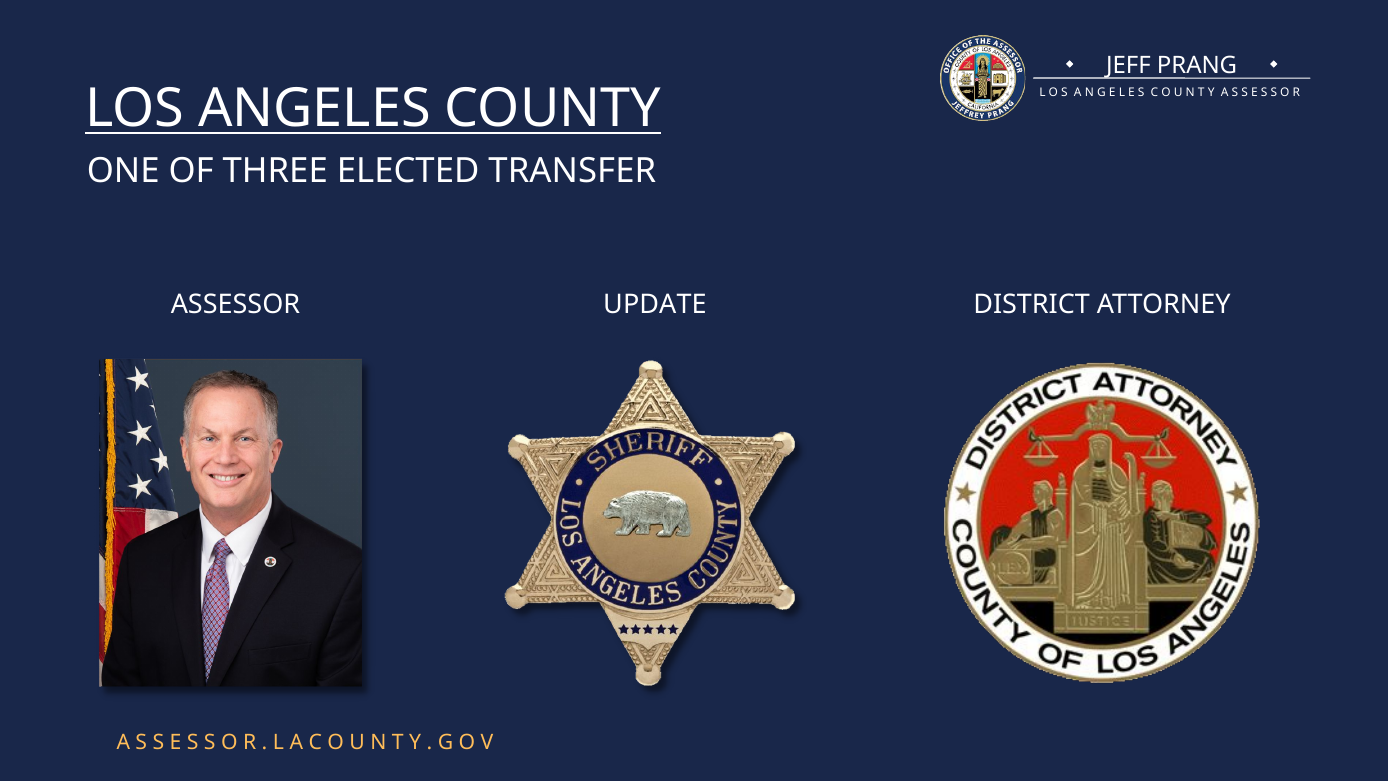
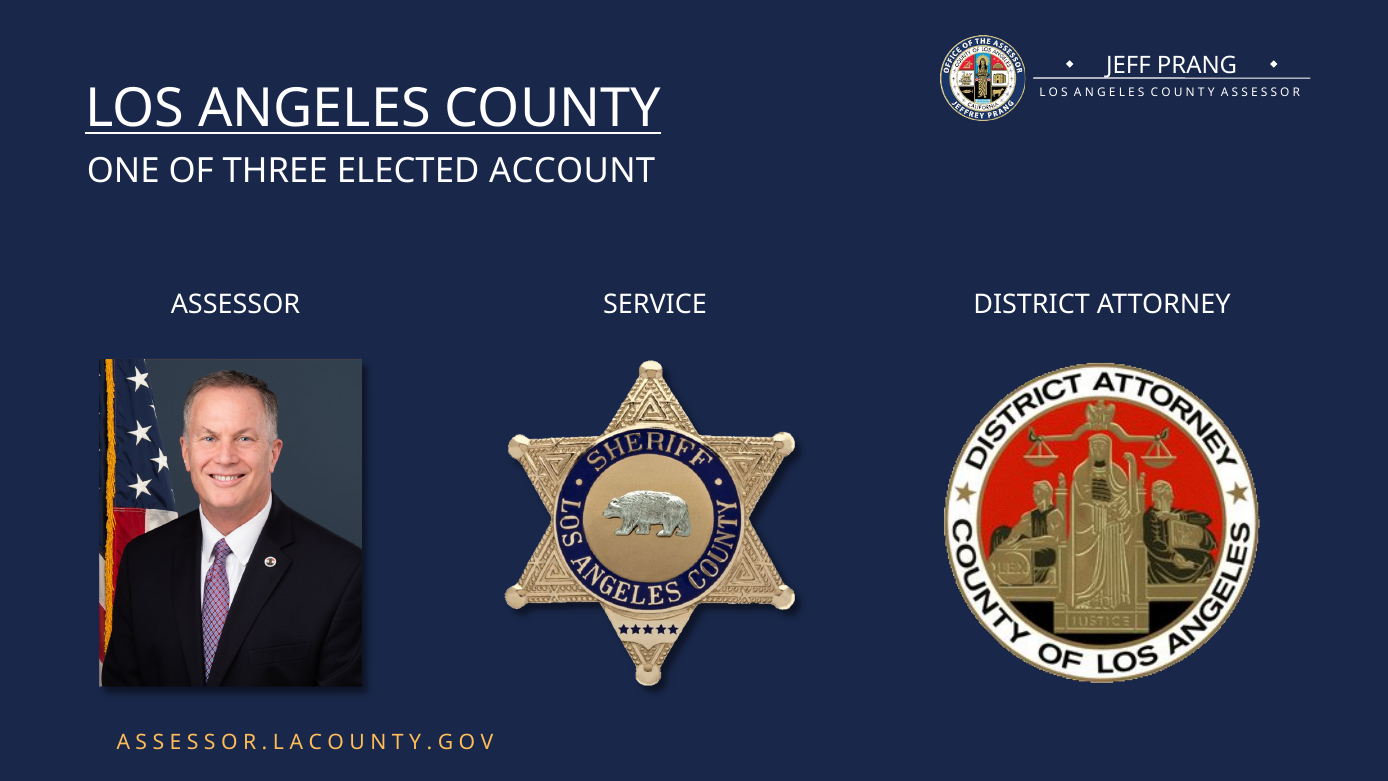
TRANSFER: TRANSFER -> ACCOUNT (572, 171)
UPDATE: UPDATE -> SERVICE (655, 304)
